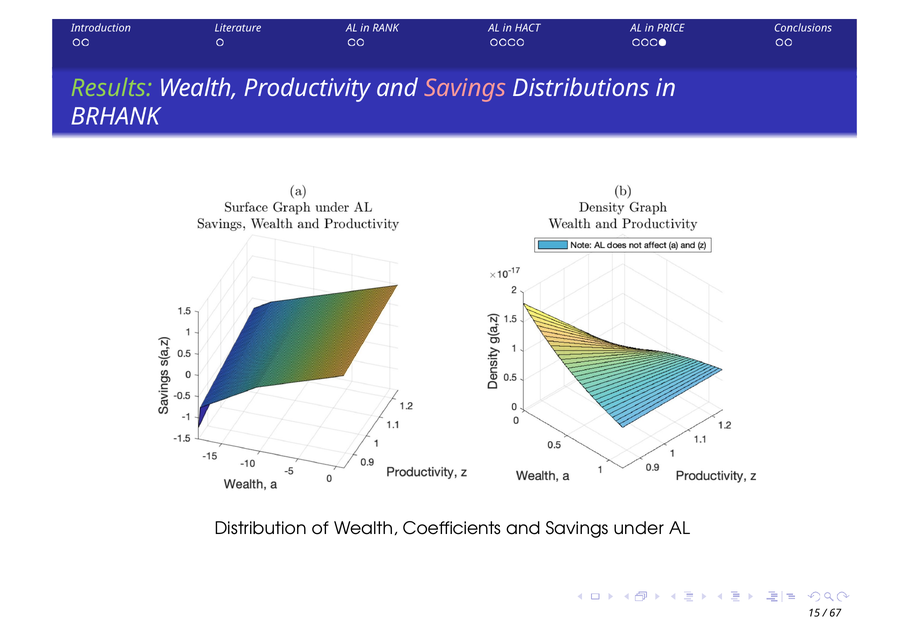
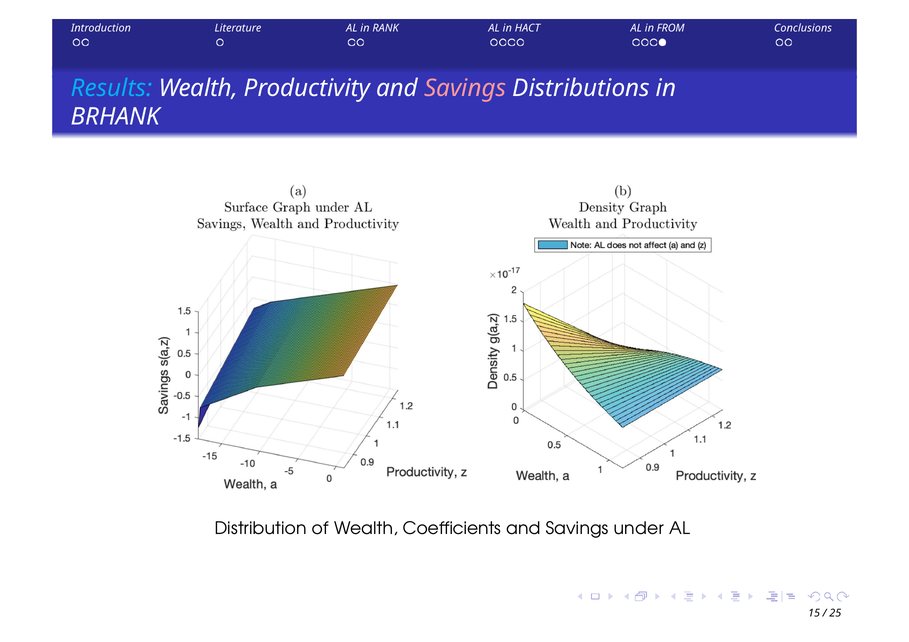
PRICE: PRICE -> FROM (671, 28)
Results colour: light green -> light blue (112, 88)
67: 67 -> 25 (835, 613)
